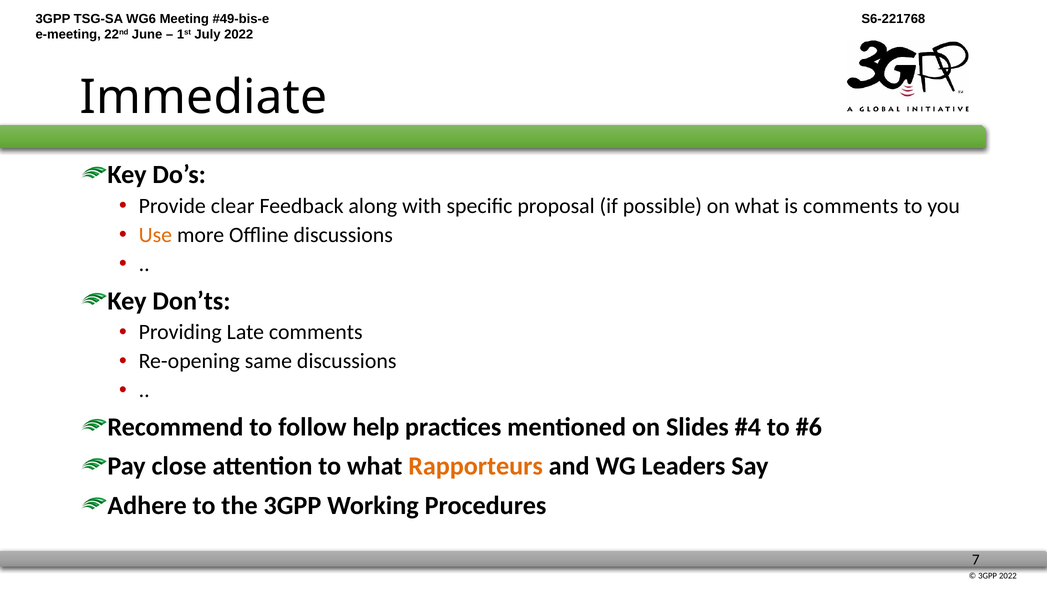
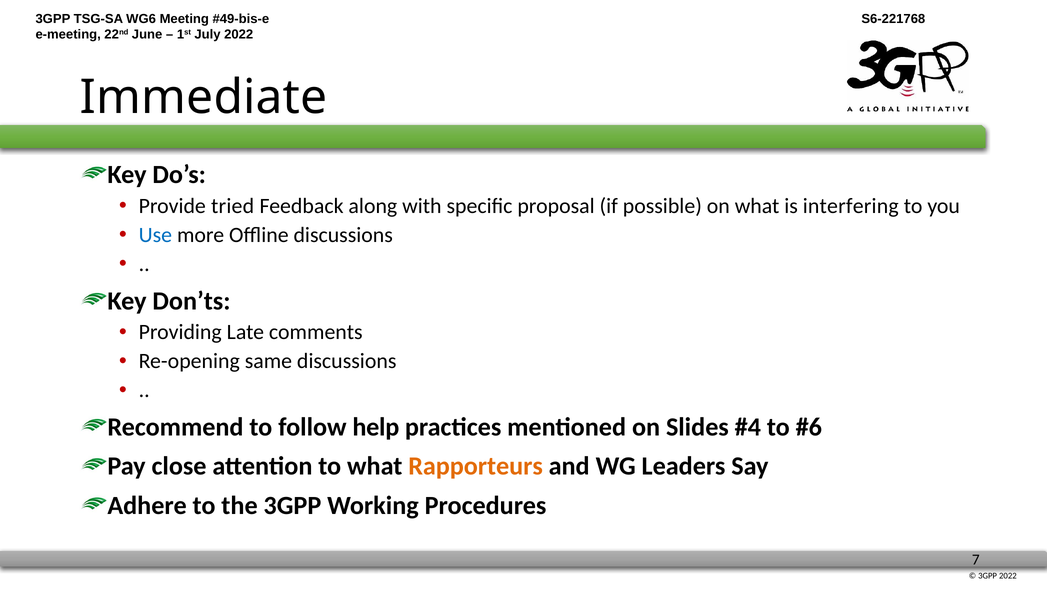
clear: clear -> tried (233, 206)
is comments: comments -> interfering (851, 206)
Use colour: orange -> blue (155, 235)
